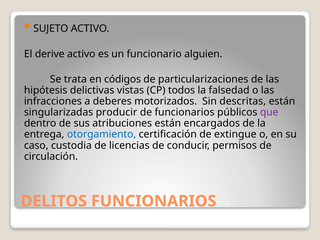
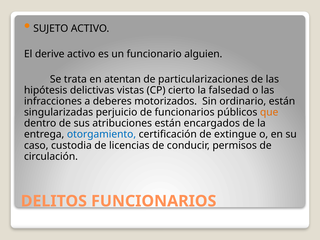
códigos: códigos -> atentan (123, 79)
todos: todos -> cierto (182, 90)
descritas: descritas -> ordinario (243, 101)
producir: producir -> perjuicio (117, 112)
que colour: purple -> orange (269, 112)
